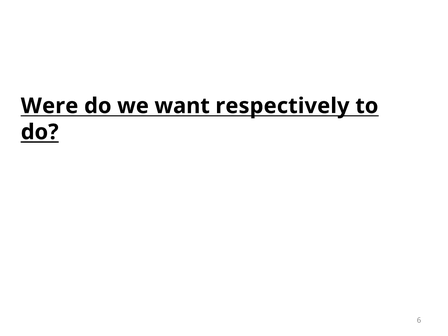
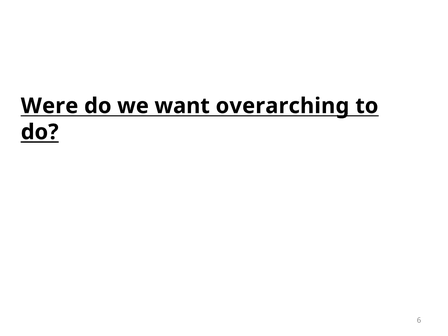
respectively: respectively -> overarching (282, 106)
